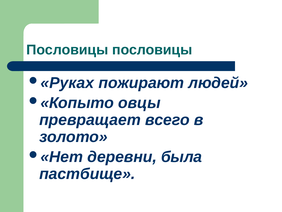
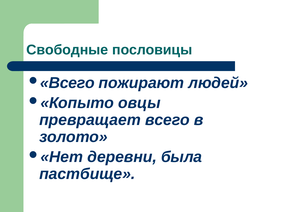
Пословицы: Пословицы -> Свободные (67, 50)
Руках: Руках -> Всего (67, 83)
